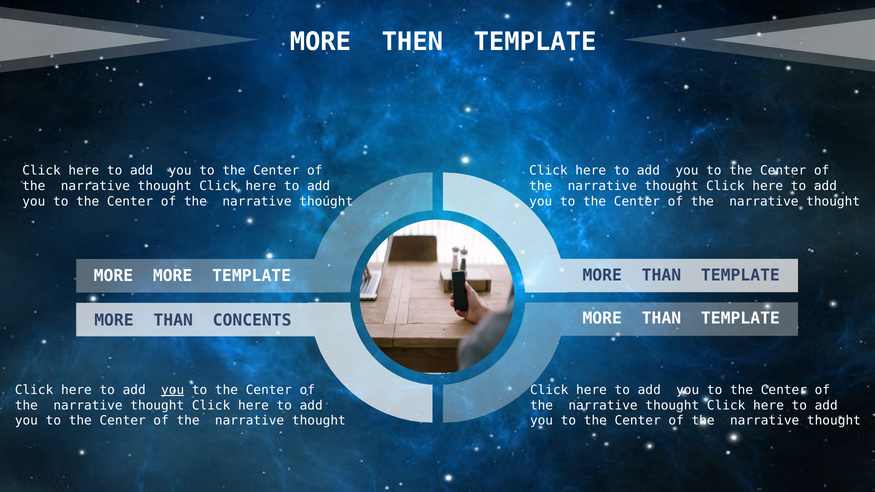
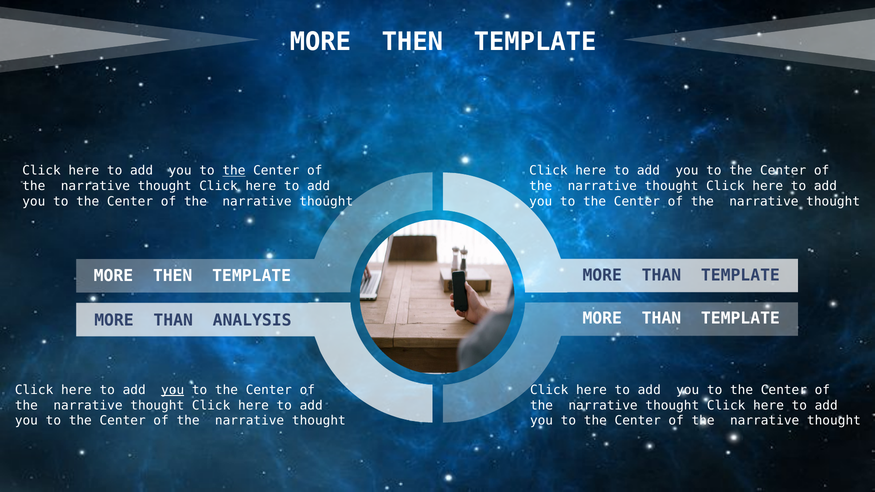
the underline: none -> present (234, 171)
MORE: MORE -> THEN (173, 276)
CONCENTS: CONCENTS -> ANALYSIS (252, 321)
